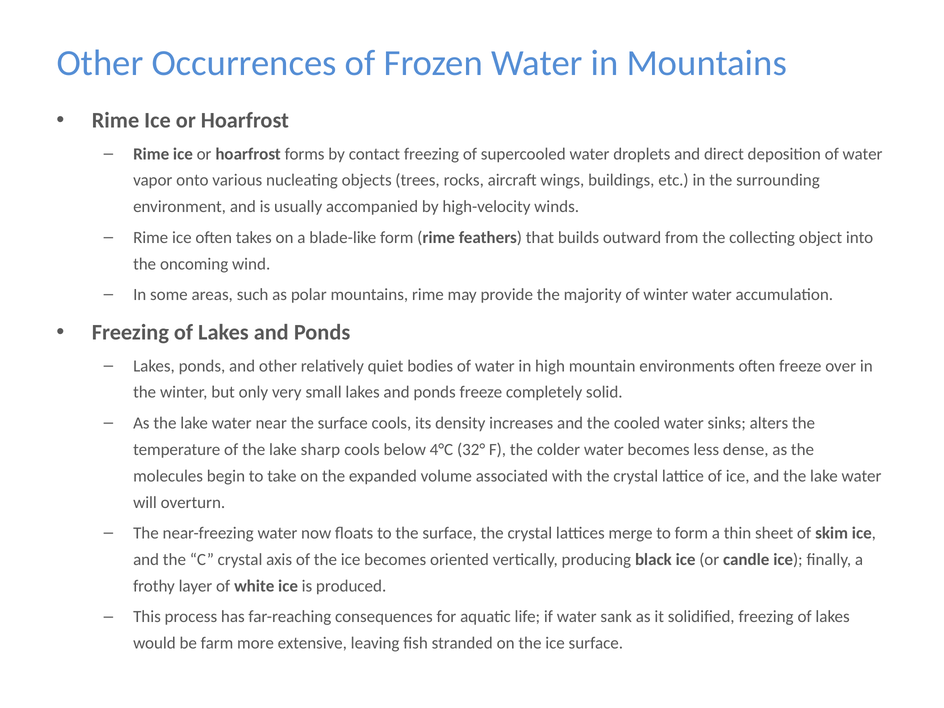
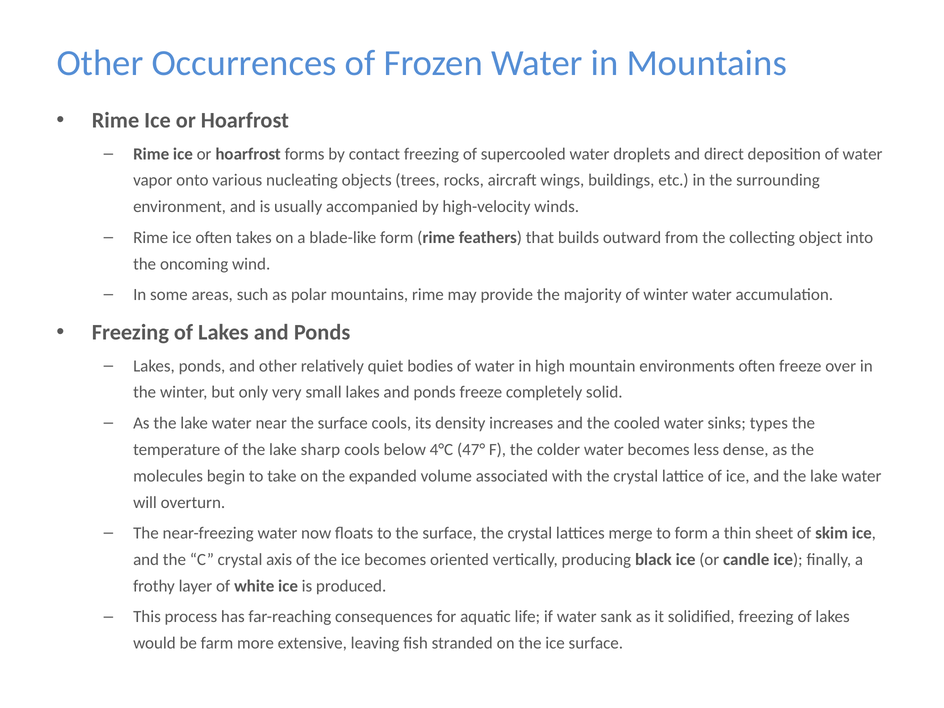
alters: alters -> types (769, 423)
32°: 32° -> 47° (471, 450)
